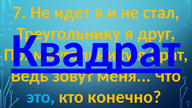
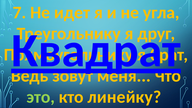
стал: стал -> угла (161, 12)
это colour: light blue -> light green (41, 97)
конечно: конечно -> линейку (124, 97)
